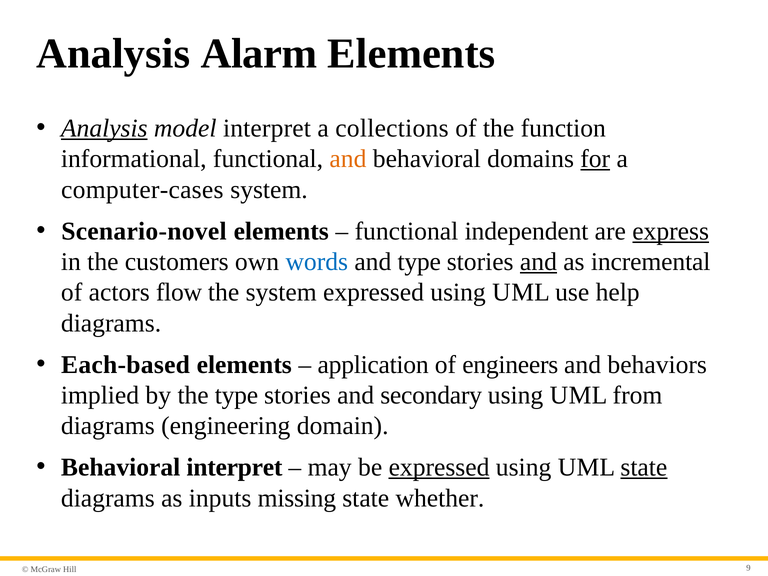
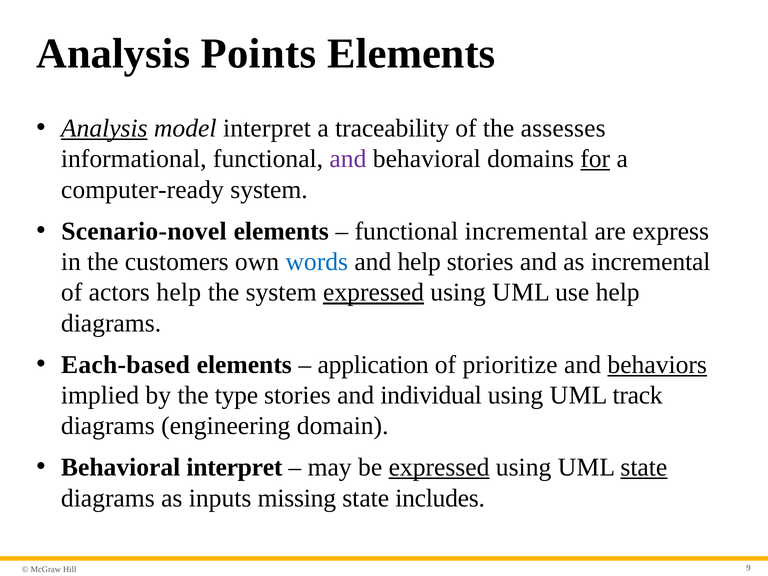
Alarm: Alarm -> Points (259, 54)
collections: collections -> traceability (392, 128)
function: function -> assesses (563, 128)
and colour: orange -> purple (348, 159)
computer-cases: computer-cases -> computer-ready (142, 190)
functional independent: independent -> incremental (526, 231)
express underline: present -> none (671, 231)
and type: type -> help (419, 262)
and underline: present -> none (538, 262)
actors flow: flow -> help (179, 292)
expressed underline: none -> present (374, 292)
engineers: engineers -> prioritize (510, 365)
behaviors underline: none -> present (657, 365)
secondary: secondary -> individual (431, 395)
from: from -> track (638, 395)
whether: whether -> includes (440, 498)
